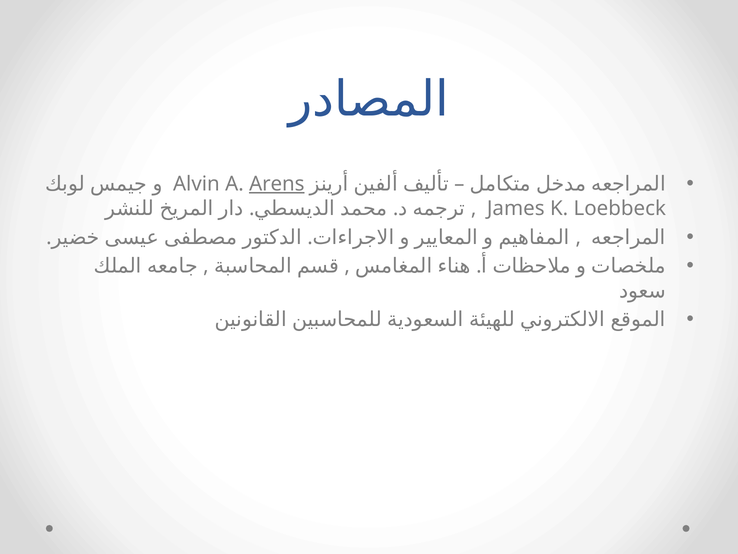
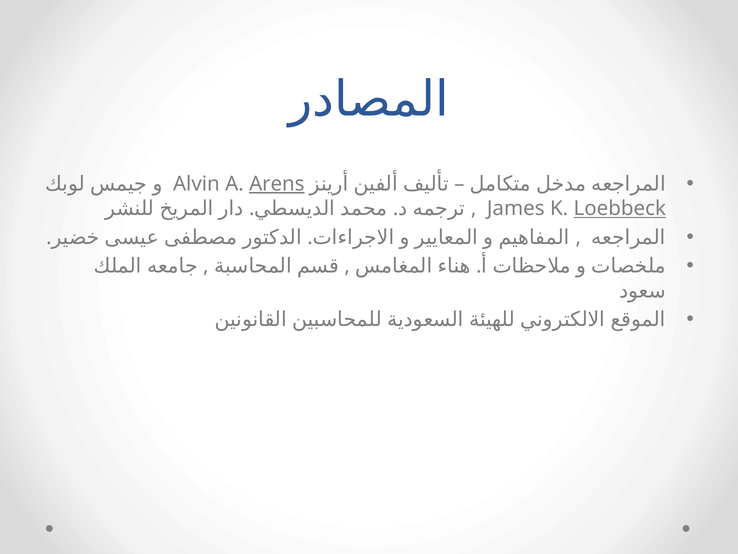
Loebbeck underline: none -> present (620, 208)
